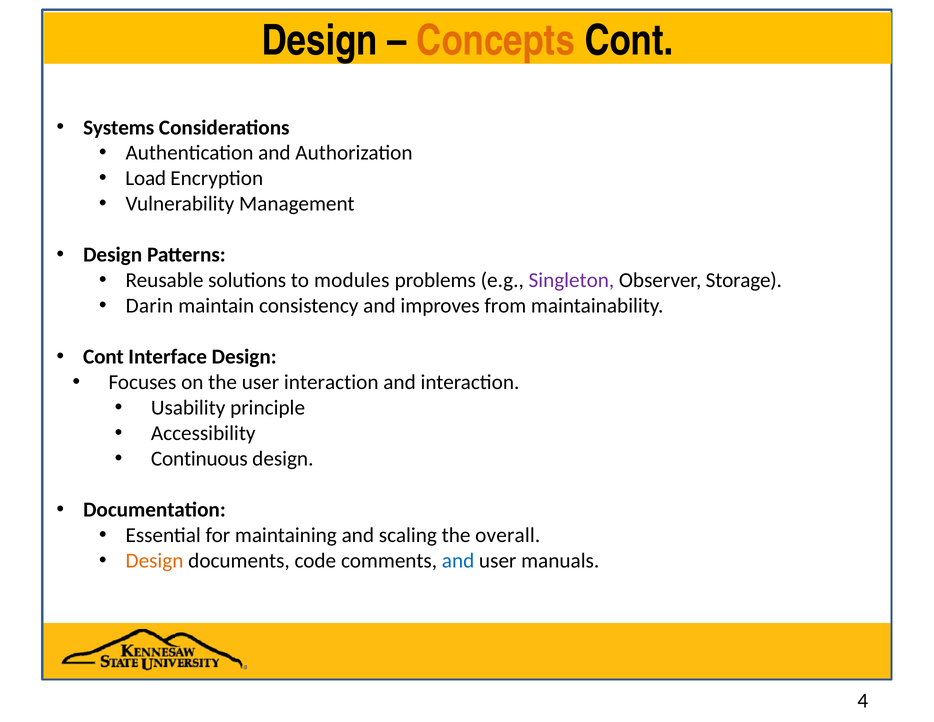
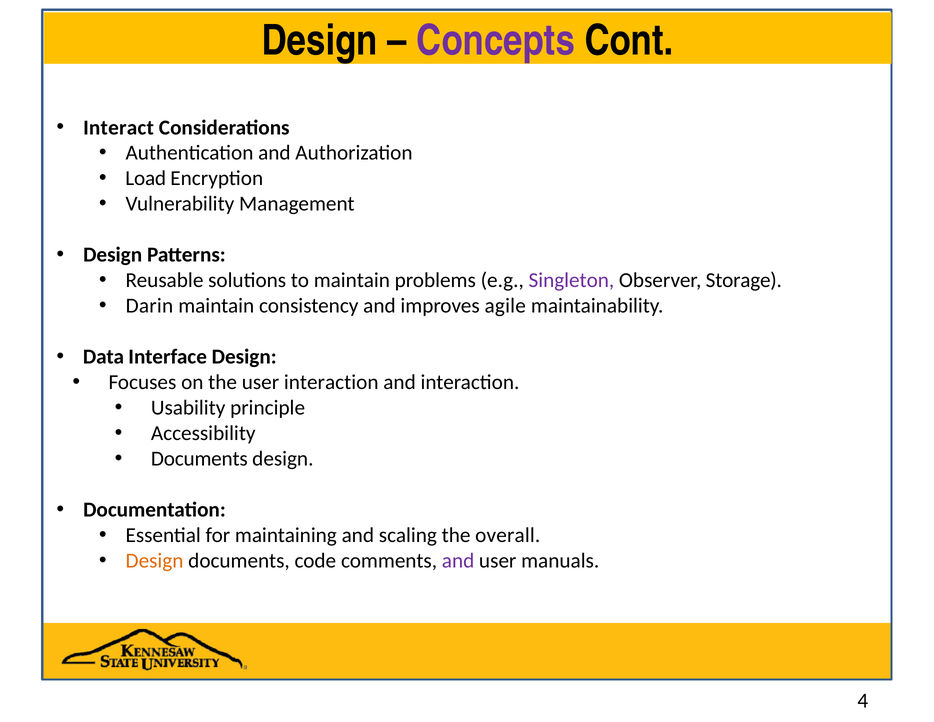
Concepts colour: orange -> purple (496, 41)
Systems: Systems -> Interact (119, 127)
to modules: modules -> maintain (352, 280)
from: from -> agile (505, 306)
Cont: Cont -> Data (103, 357)
Continuous: Continuous -> Documents (199, 459)
and colour: blue -> purple (458, 560)
